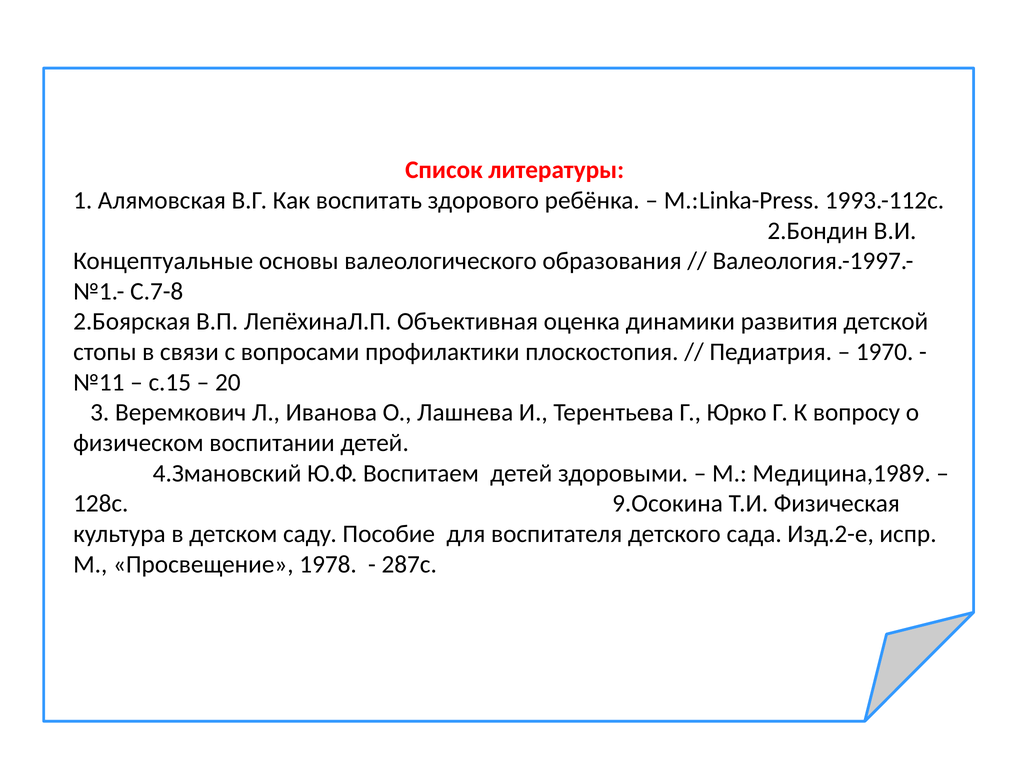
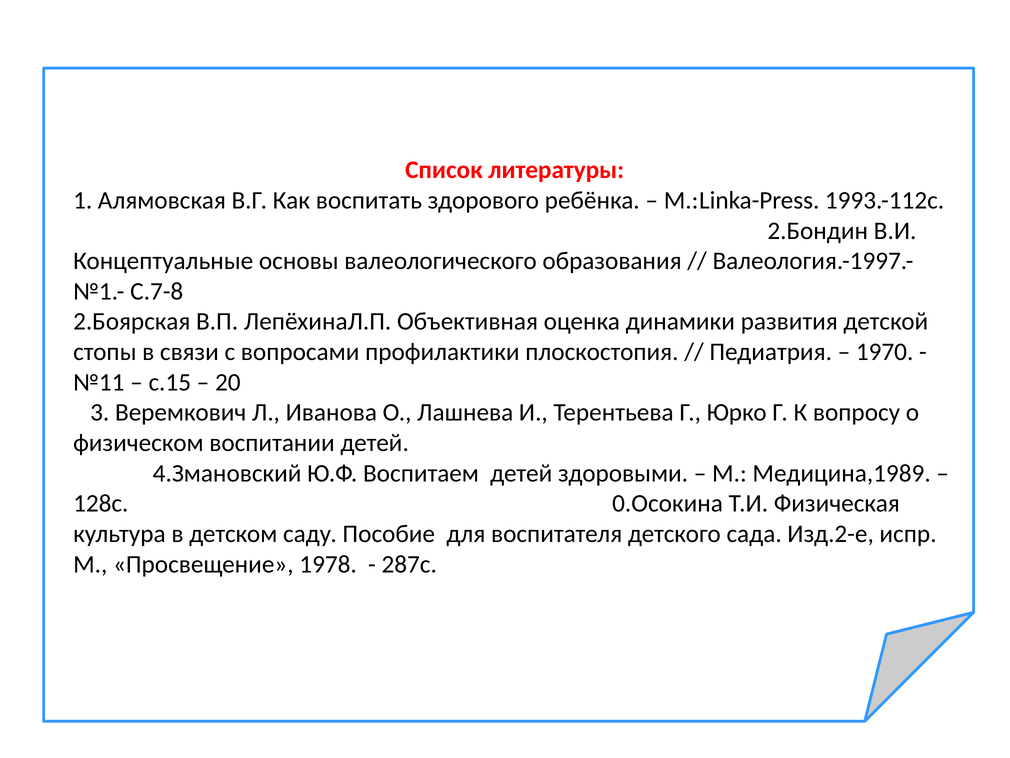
9.Осокина: 9.Осокина -> 0.Осокина (668, 503)
